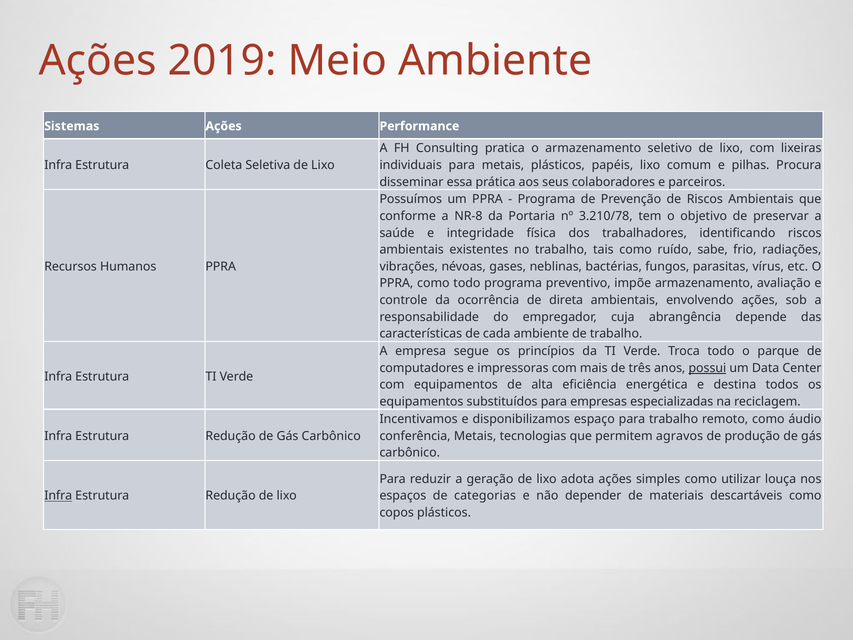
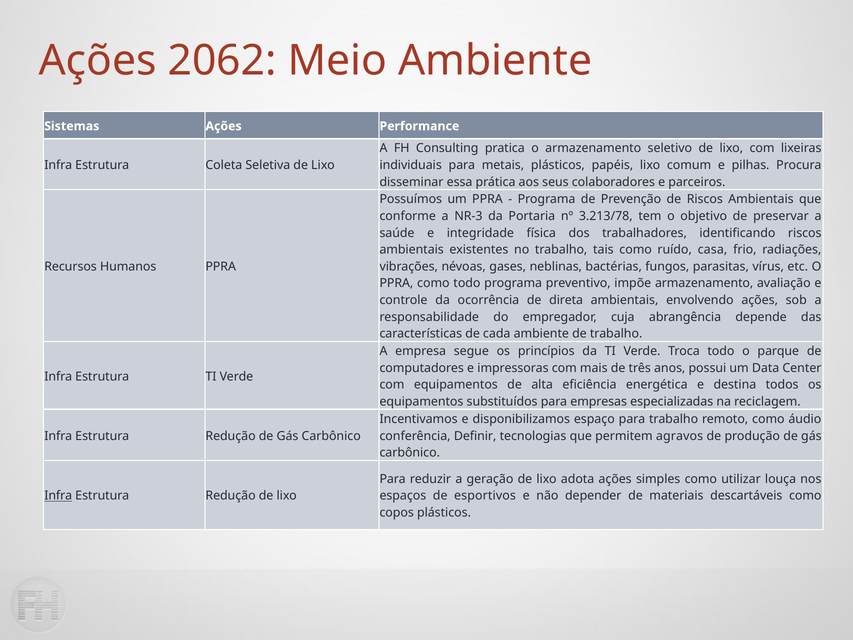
2019: 2019 -> 2062 (222, 61)
NR-8: NR-8 -> NR-3 (468, 216)
3.210/78: 3.210/78 -> 3.213/78 (606, 216)
sabe: sabe -> casa (712, 250)
possui underline: present -> none (707, 368)
conferência Metais: Metais -> Definir (475, 436)
categorias: categorias -> esportivos (485, 496)
